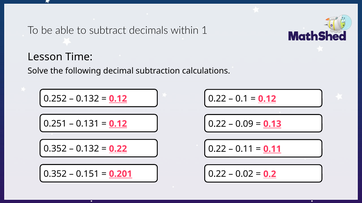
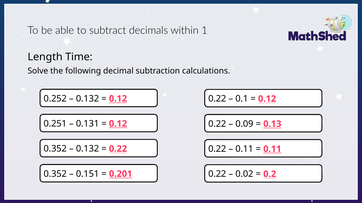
Lesson: Lesson -> Length (45, 57)
